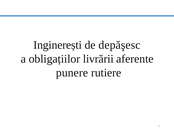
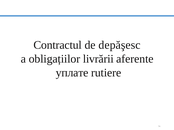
Inginerești: Inginerești -> Contractul (58, 45)
punere: punere -> уплате (72, 73)
